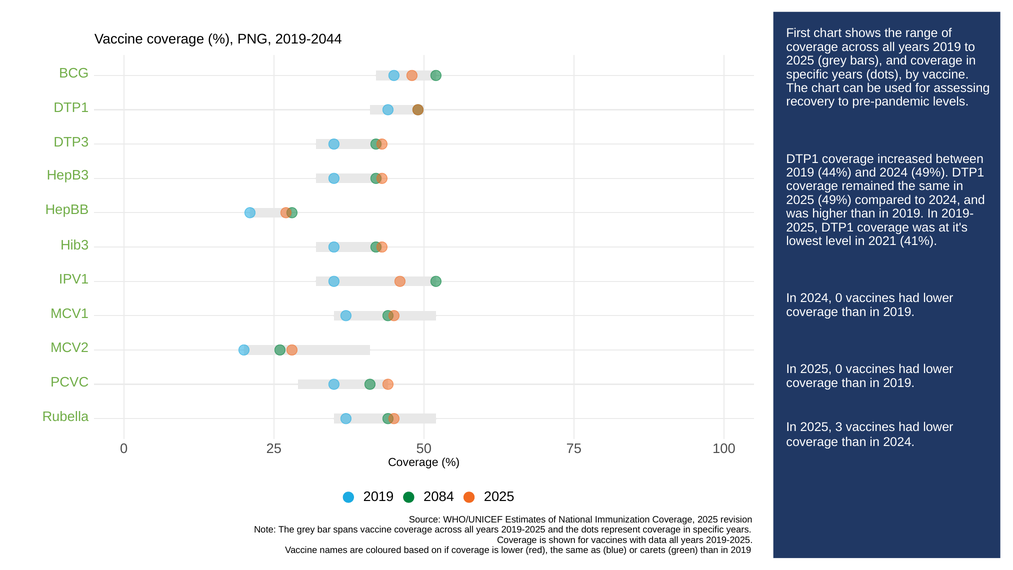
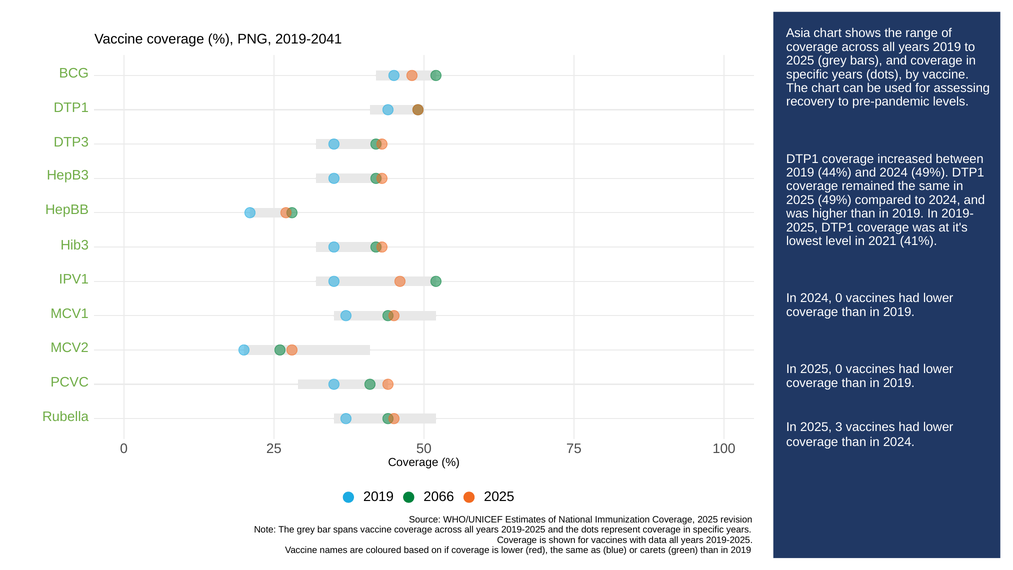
First: First -> Asia (798, 33)
2019-2044: 2019-2044 -> 2019-2041 (309, 39)
2084: 2084 -> 2066 (439, 497)
